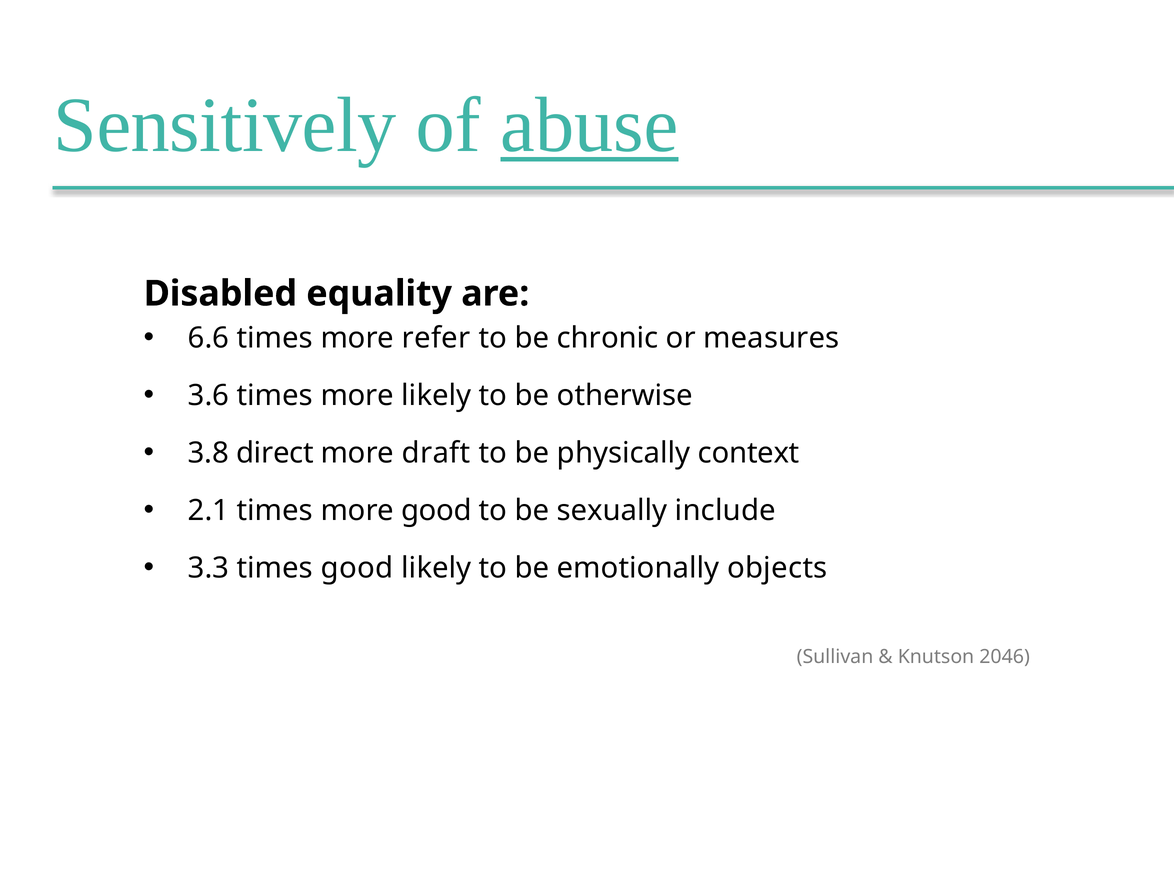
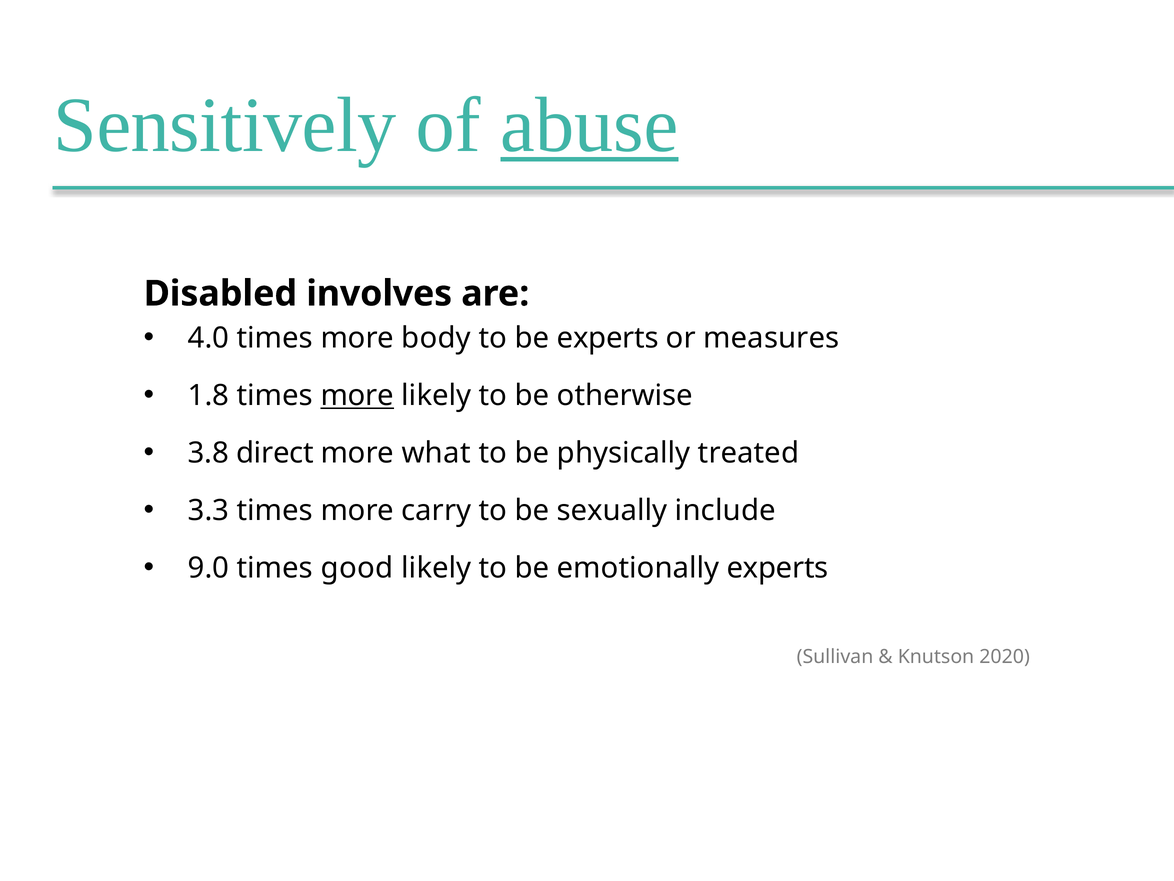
equality: equality -> involves (379, 293)
6.6: 6.6 -> 4.0 (208, 338)
refer: refer -> body (436, 338)
be chronic: chronic -> experts (608, 338)
3.6: 3.6 -> 1.8 (208, 395)
more underline: none -> present (357, 395)
draft: draft -> what (436, 453)
context: context -> treated (749, 453)
2.1: 2.1 -> 3.3 (208, 510)
more good: good -> carry (436, 510)
3.3: 3.3 -> 9.0 (208, 568)
emotionally objects: objects -> experts (778, 568)
2046: 2046 -> 2020 (1005, 656)
